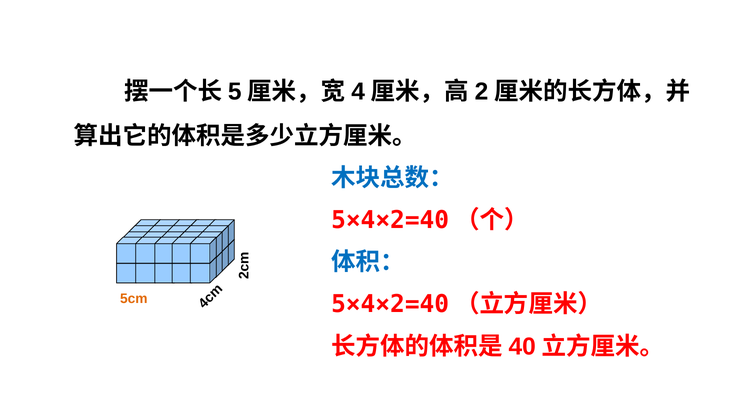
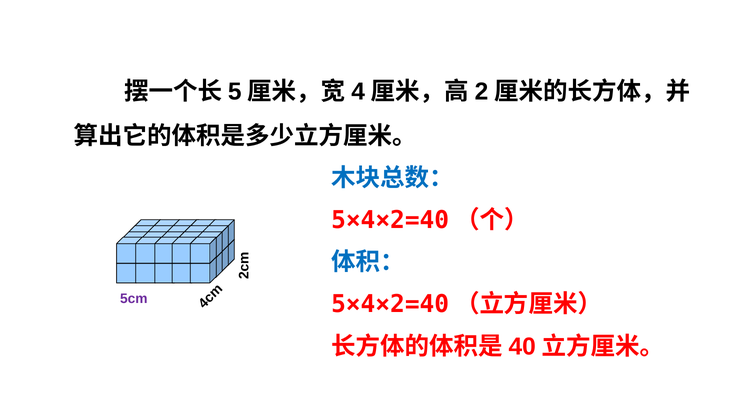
5cm colour: orange -> purple (134, 299)
